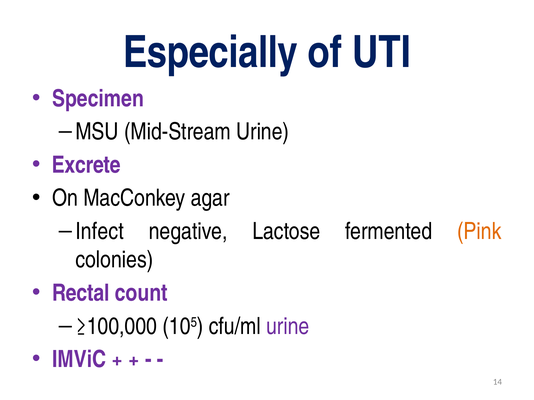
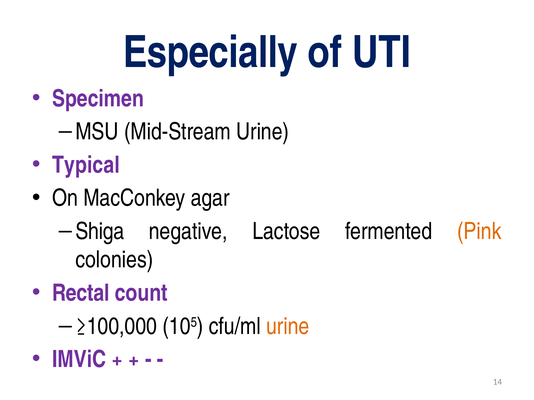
Excrete: Excrete -> Typical (86, 165)
Infect: Infect -> Shiga (100, 232)
urine colour: purple -> orange (288, 327)
